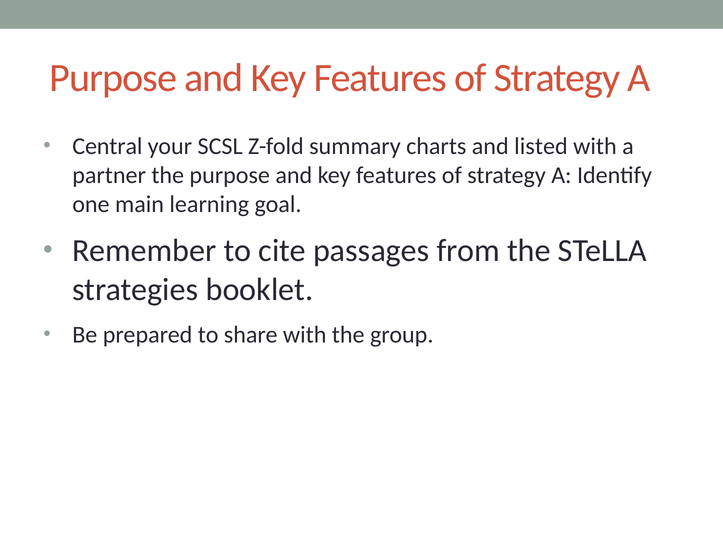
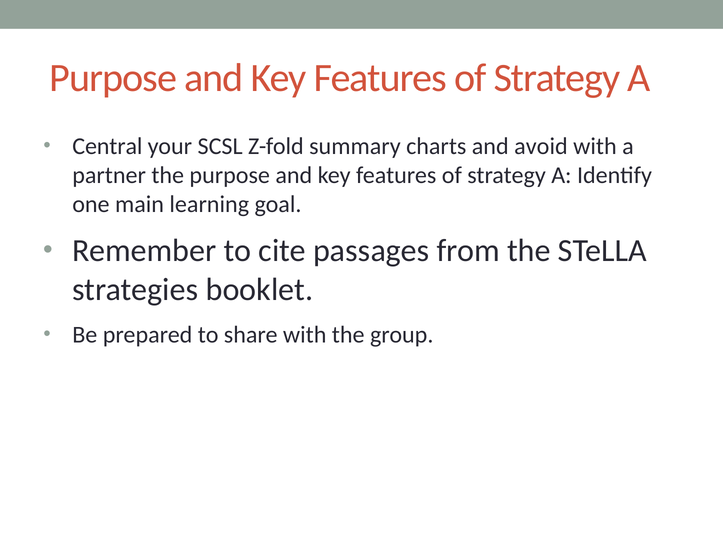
listed: listed -> avoid (541, 146)
